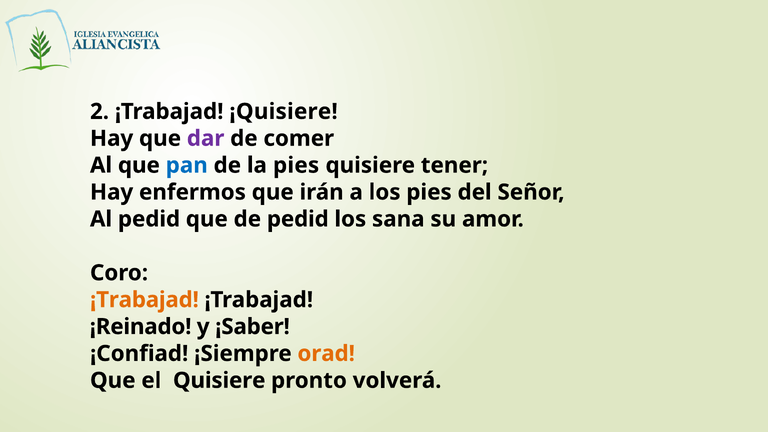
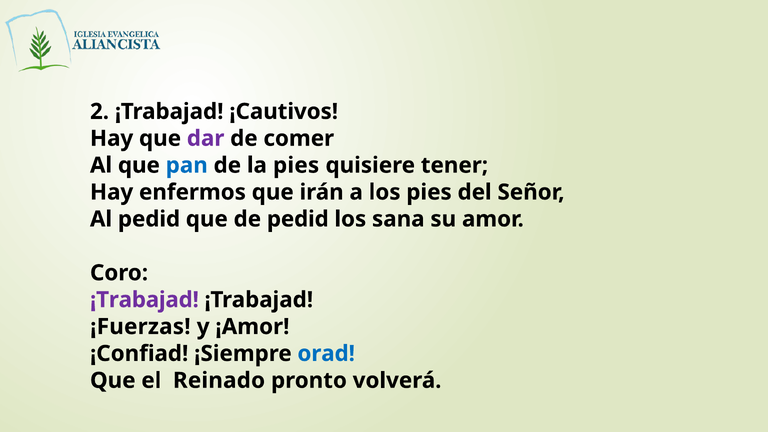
¡Quisiere: ¡Quisiere -> ¡Cautivos (284, 112)
¡Trabajad colour: orange -> purple (144, 300)
¡Reinado: ¡Reinado -> ¡Fuerzas (140, 327)
¡Saber: ¡Saber -> ¡Amor (252, 327)
orad colour: orange -> blue (326, 354)
el Quisiere: Quisiere -> Reinado (219, 380)
